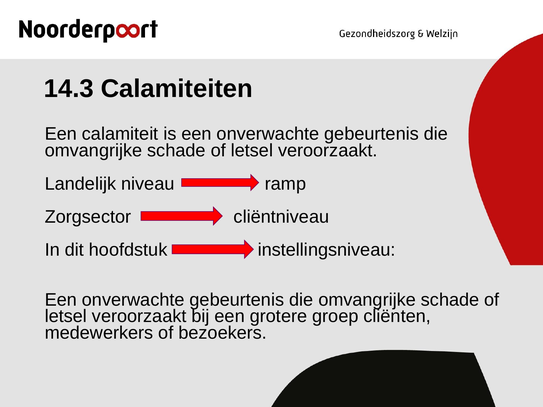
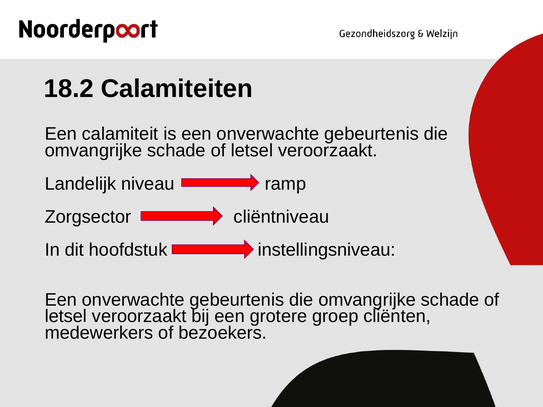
14.3: 14.3 -> 18.2 (69, 89)
